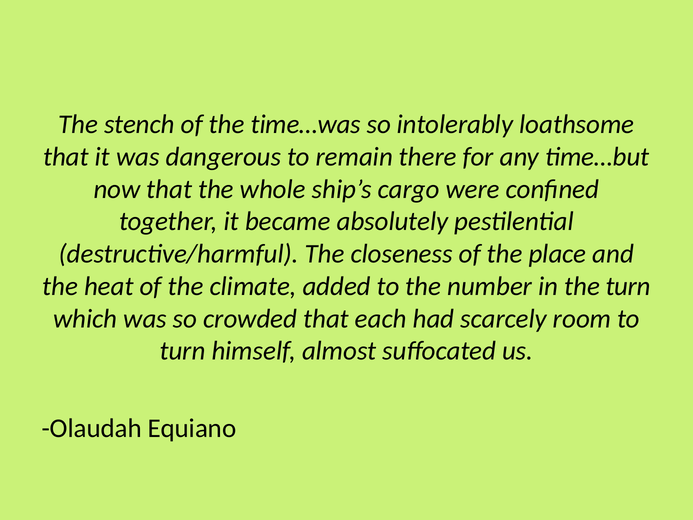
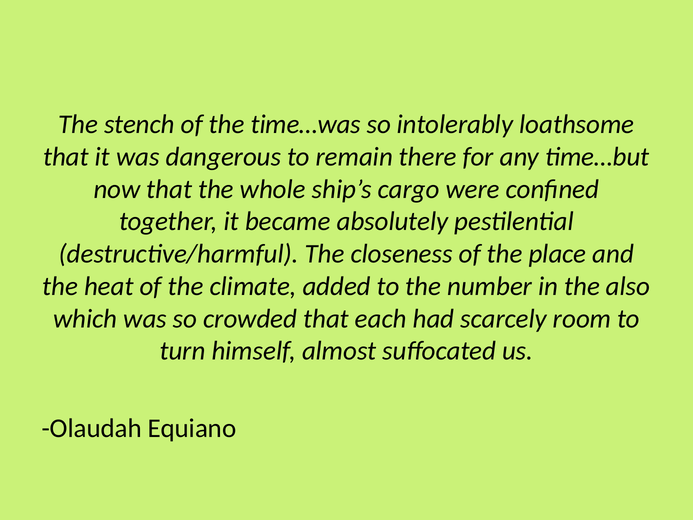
the turn: turn -> also (628, 286)
